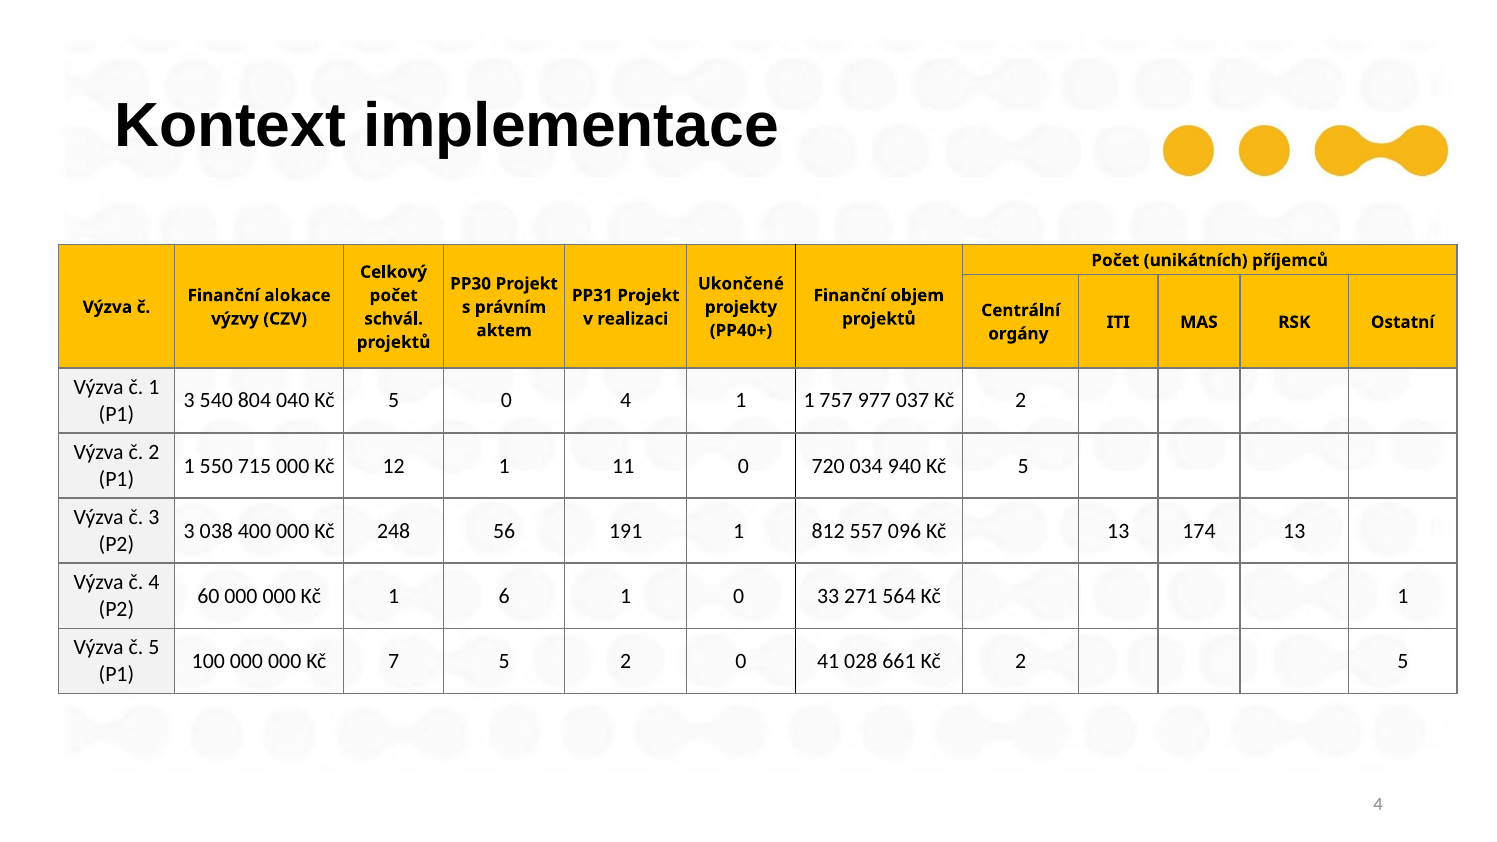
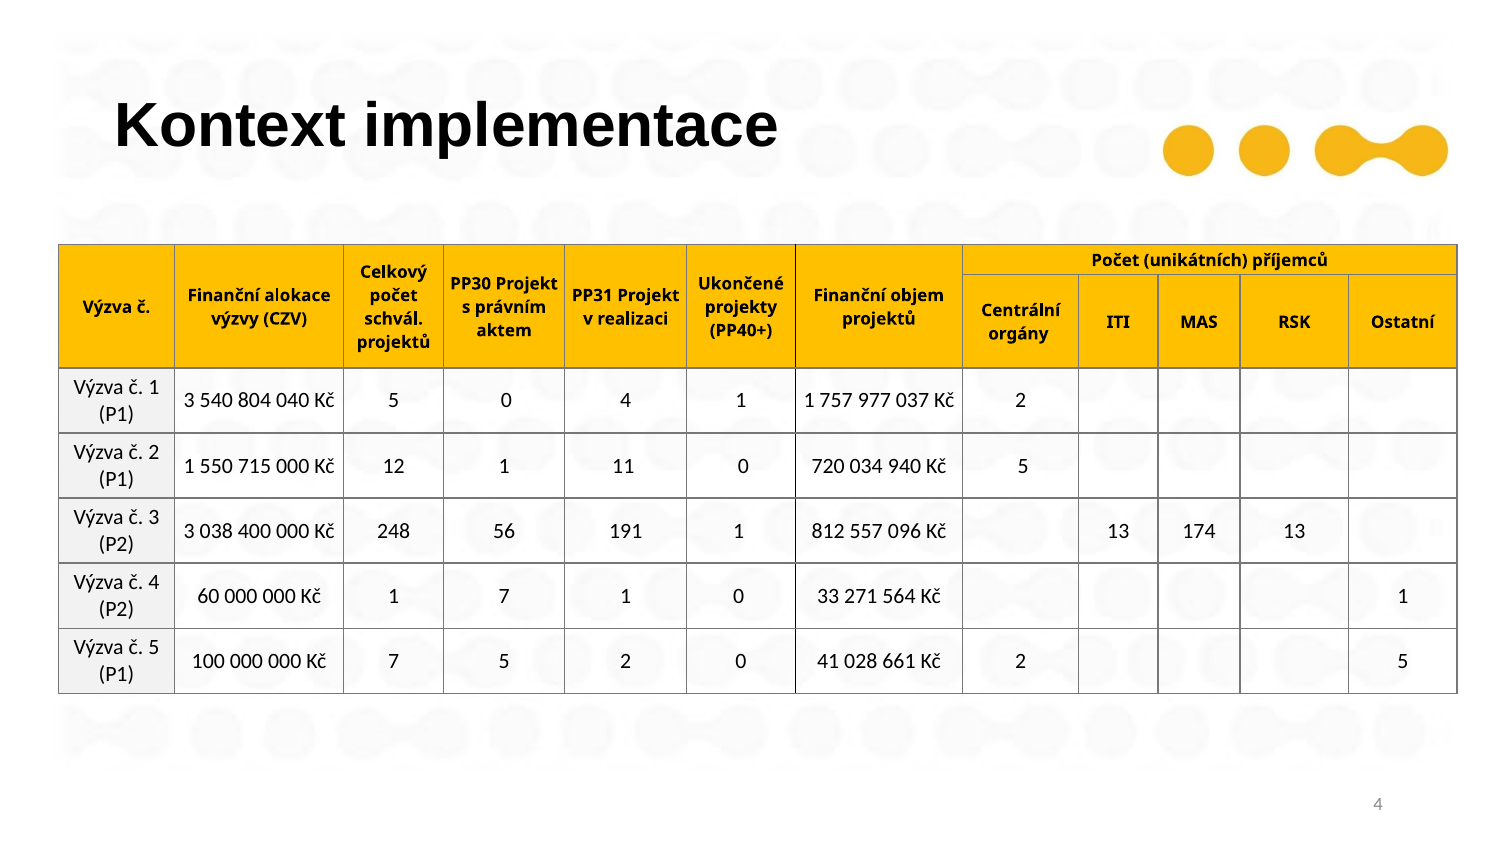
1 6: 6 -> 7 (504, 596)
